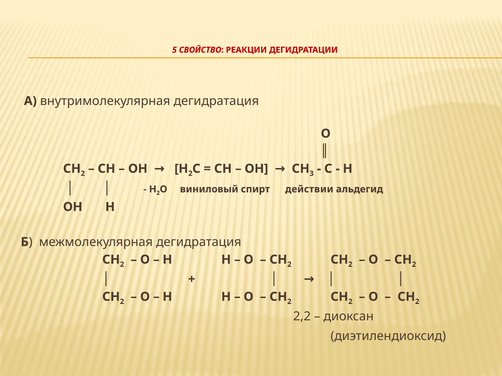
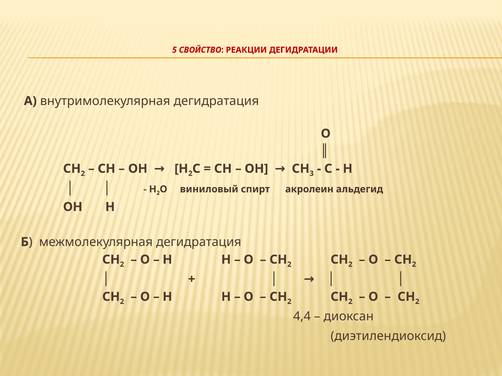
действии: действии -> акролеин (309, 189)
2,2: 2,2 -> 4,4 (302, 317)
